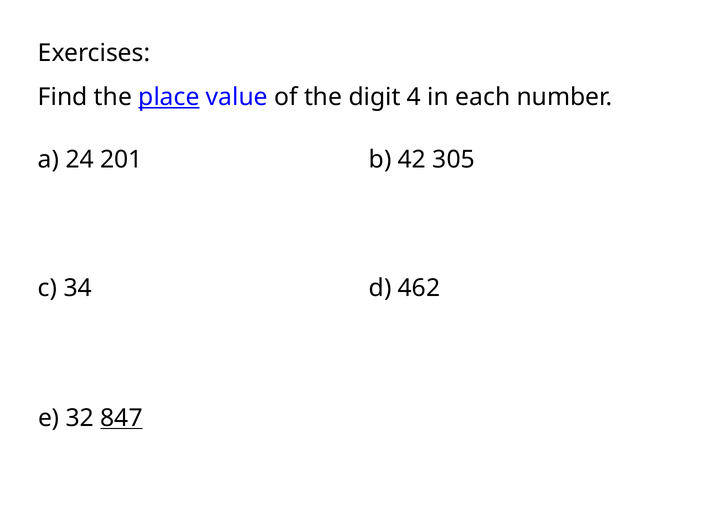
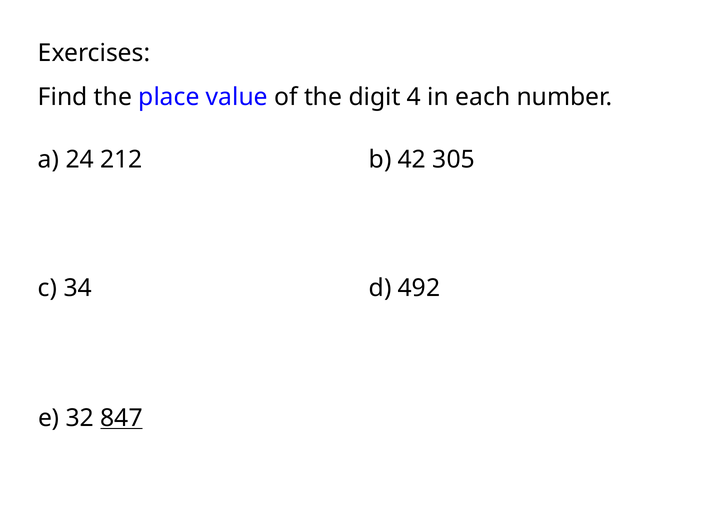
place underline: present -> none (169, 97)
201: 201 -> 212 (121, 160)
462: 462 -> 492 (419, 289)
